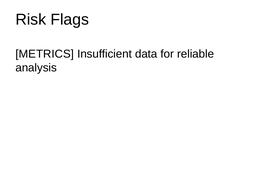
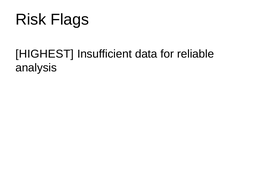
METRICS: METRICS -> HIGHEST (45, 54)
